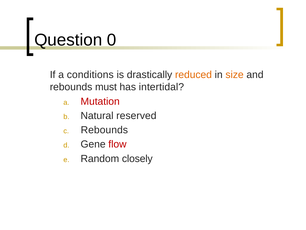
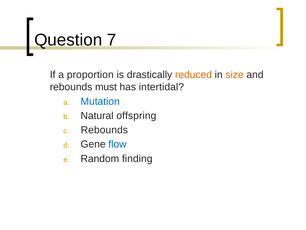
0: 0 -> 7 (112, 40)
conditions: conditions -> proportion (90, 75)
Mutation colour: red -> blue (100, 101)
reserved: reserved -> offspring (136, 115)
flow colour: red -> blue (117, 144)
closely: closely -> finding (137, 158)
